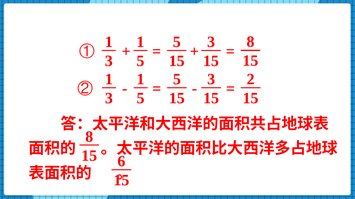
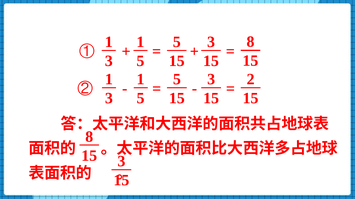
15 6: 6 -> 3 (121, 162)
